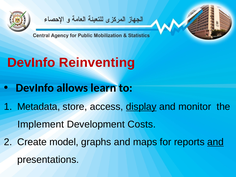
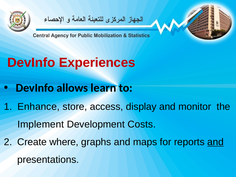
Reinventing: Reinventing -> Experiences (97, 63)
Metadata: Metadata -> Enhance (39, 107)
display underline: present -> none (141, 107)
model: model -> where (64, 142)
